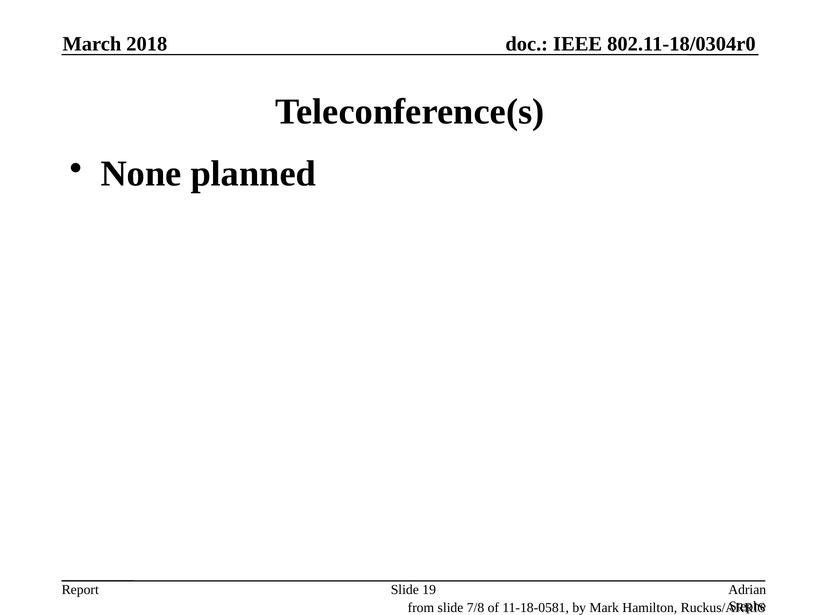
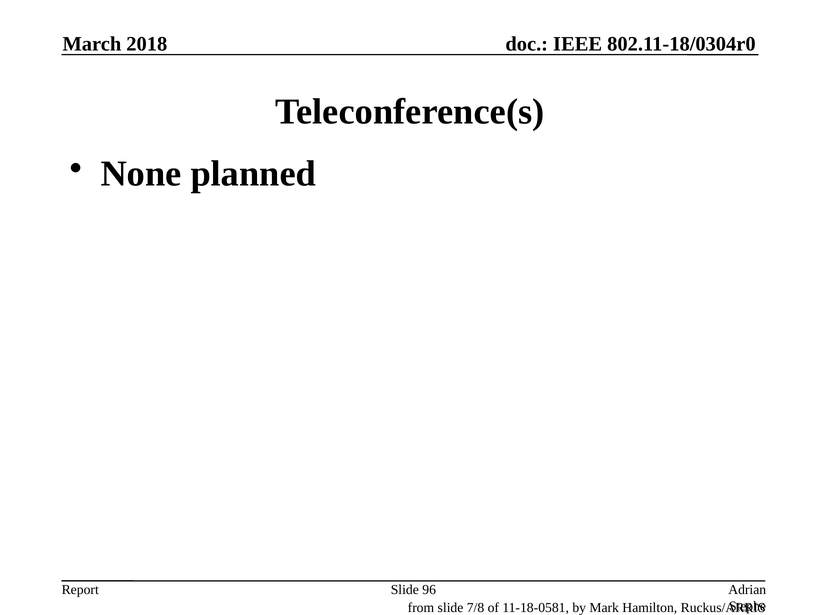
19: 19 -> 96 (429, 590)
